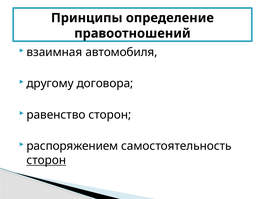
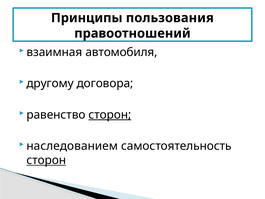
определение: определение -> пользования (170, 18)
сторон underline: none -> present (110, 115)
распоряжением: распоряжением -> наследованием (72, 146)
